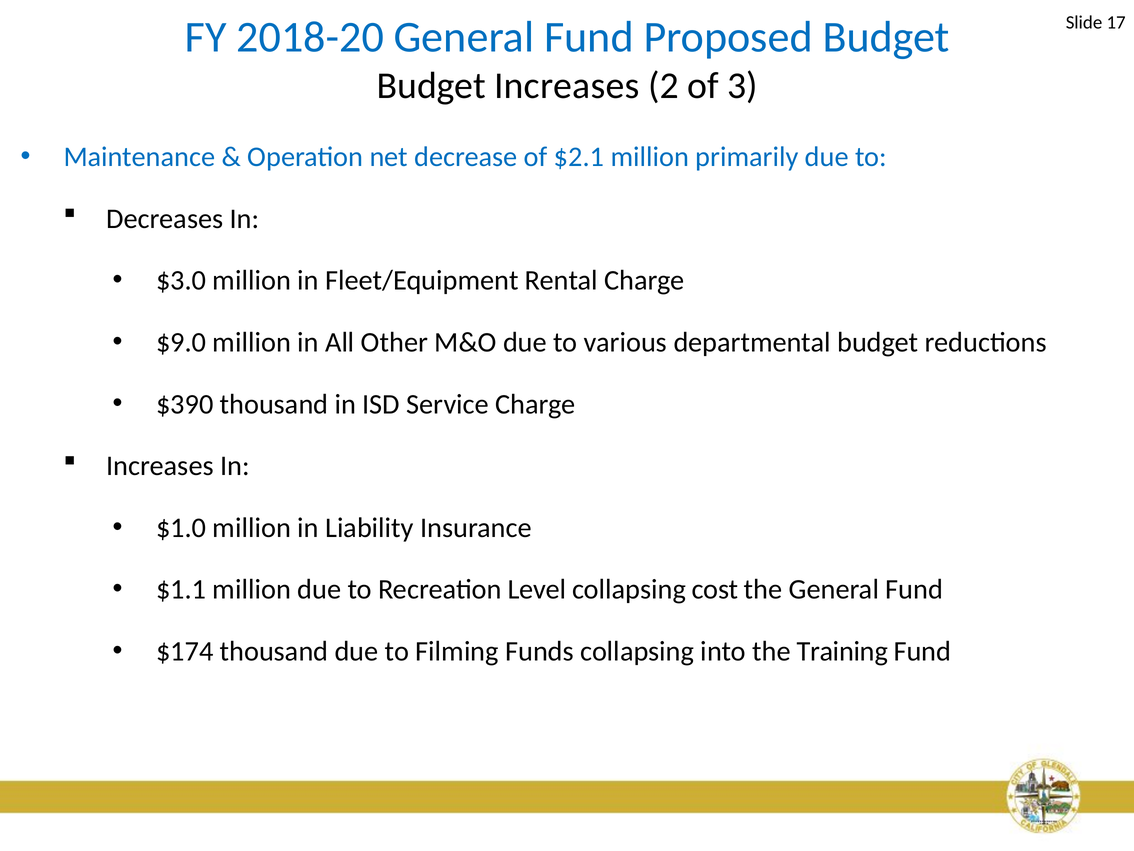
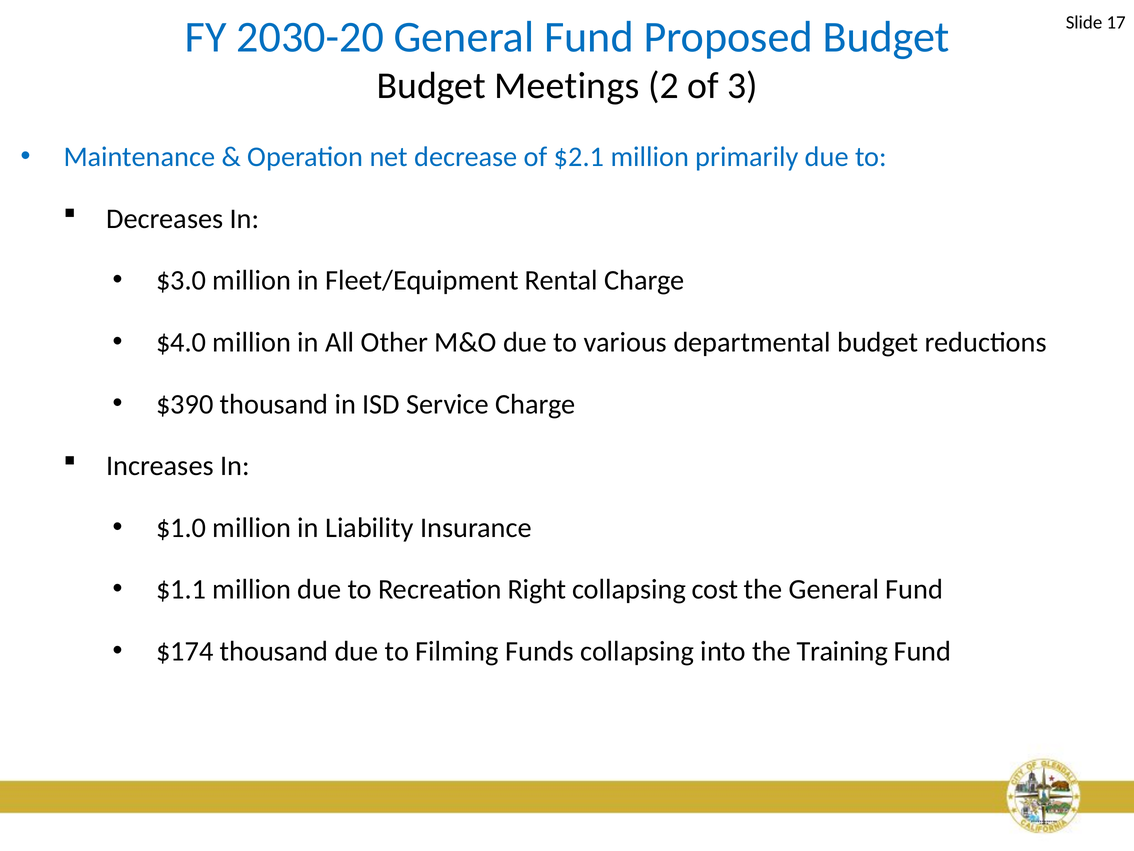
2018-20: 2018-20 -> 2030-20 (310, 37)
Budget Increases: Increases -> Meetings (567, 86)
$9.0: $9.0 -> $4.0 (181, 342)
Level: Level -> Right (537, 589)
